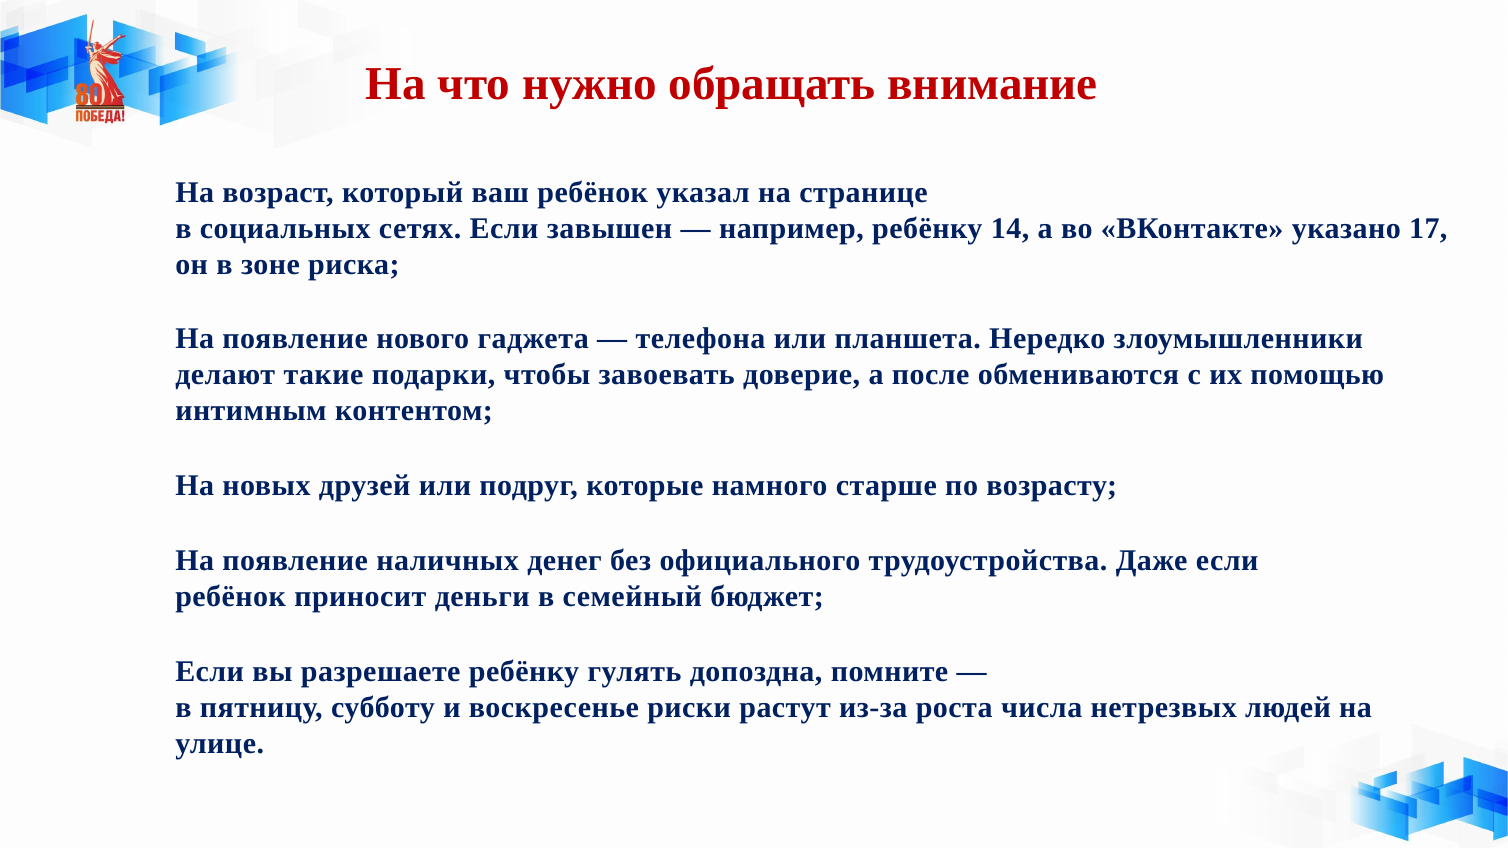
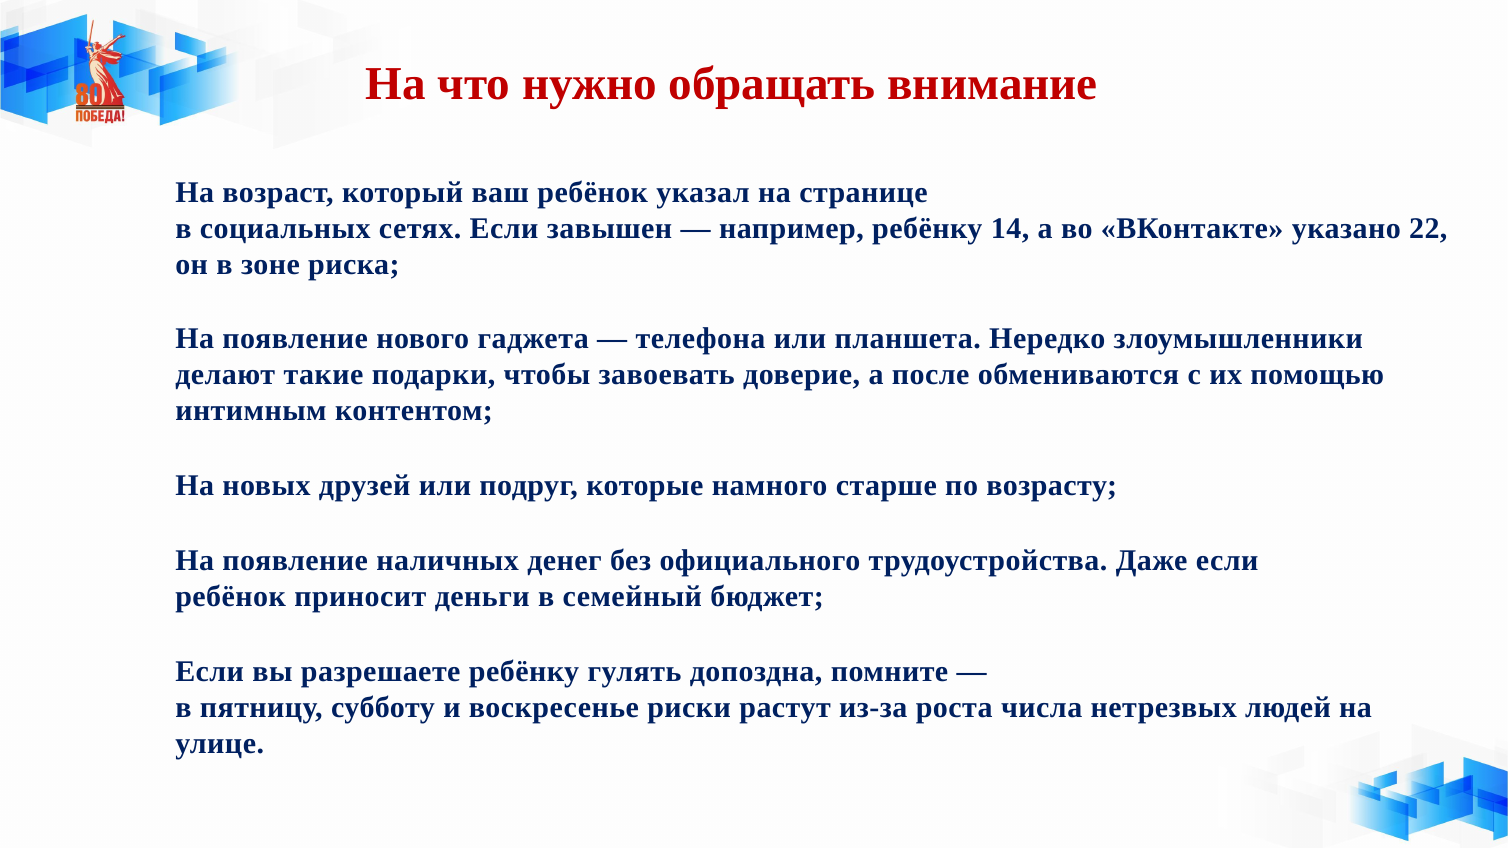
17: 17 -> 22 (1428, 228)
